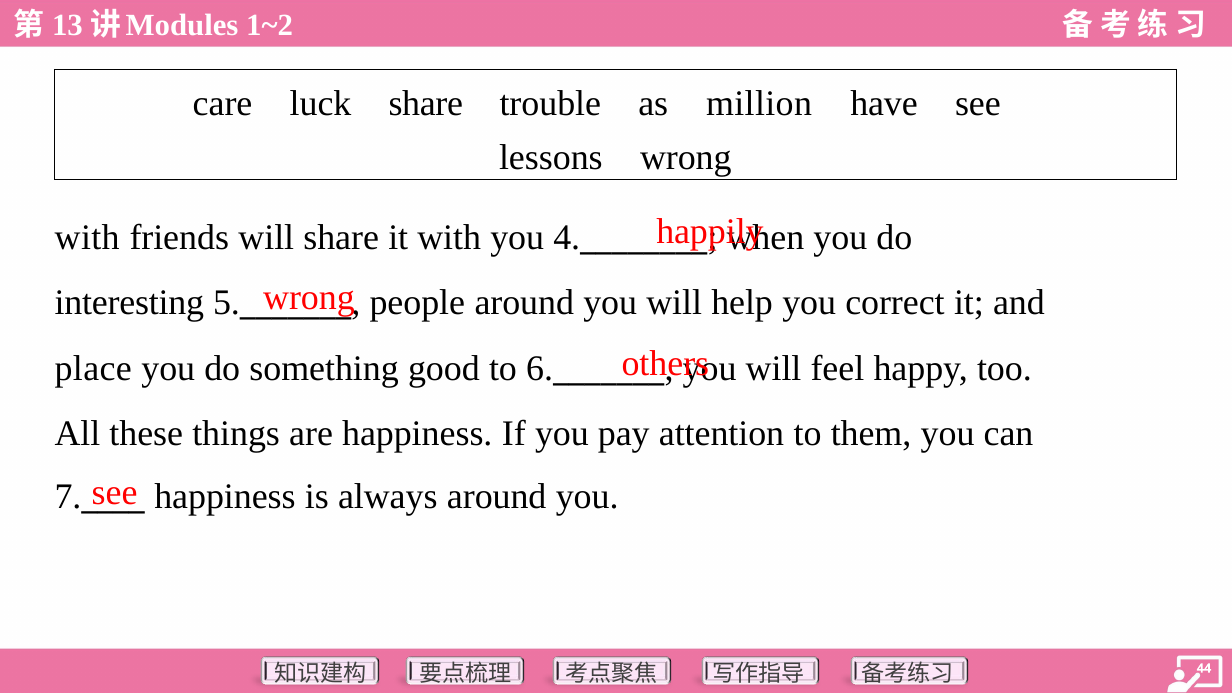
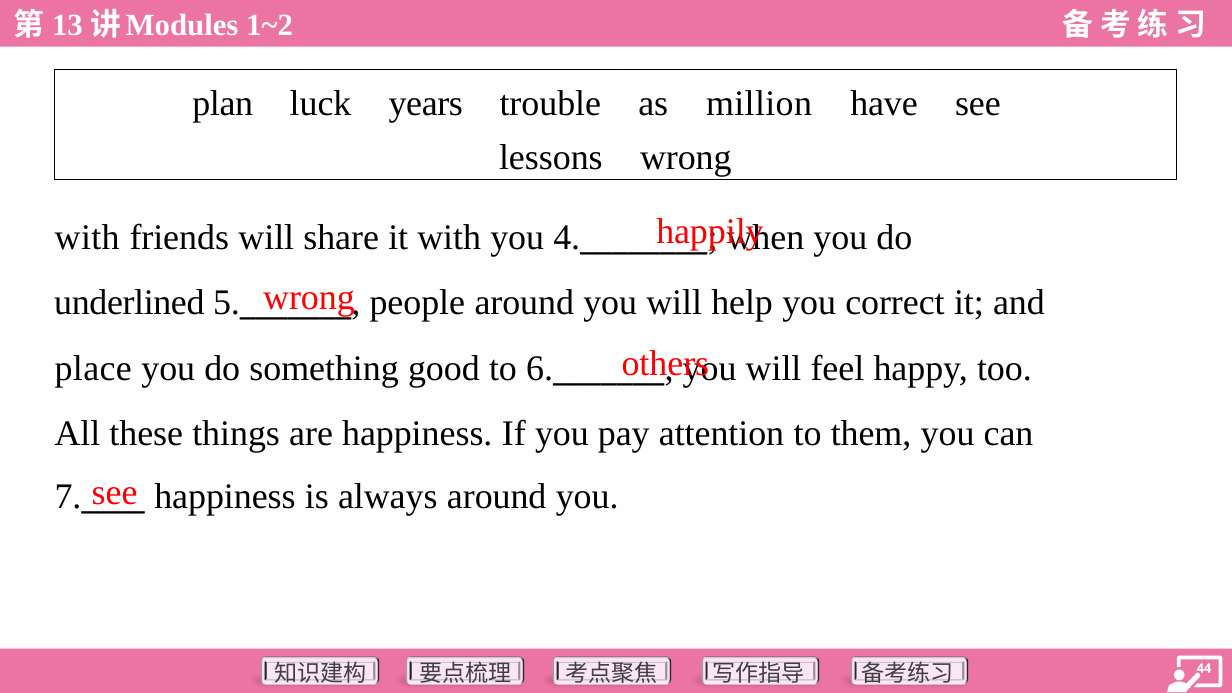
care: care -> plan (223, 103)
luck share: share -> years (426, 103)
interesting: interesting -> underlined (129, 303)
